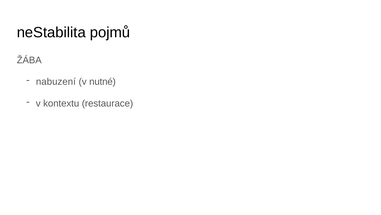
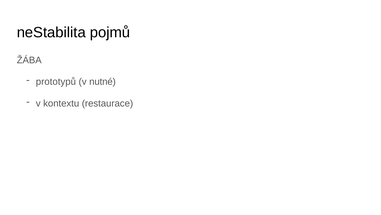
nabuzení: nabuzení -> prototypů (56, 82)
